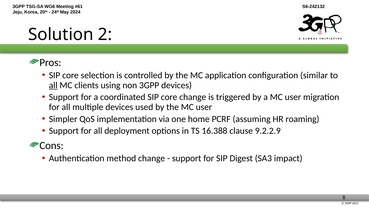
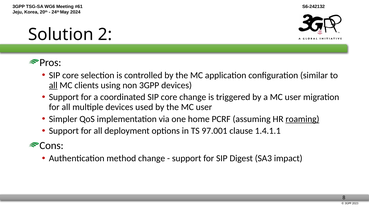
roaming underline: none -> present (302, 119)
16.388: 16.388 -> 97.001 (215, 131)
9.2.2.9: 9.2.2.9 -> 1.4.1.1 (268, 131)
